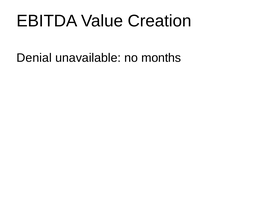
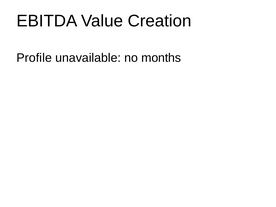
Denial: Denial -> Profile (34, 58)
